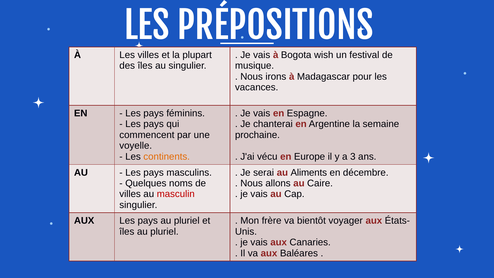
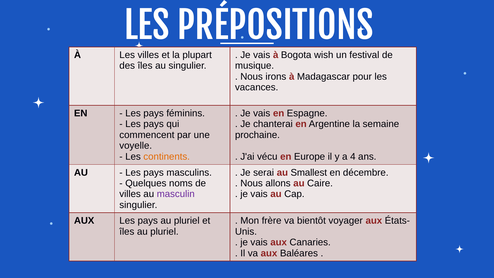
3: 3 -> 4 (353, 156)
Aliments: Aliments -> Smallest (309, 172)
masculin colour: red -> purple (176, 194)
